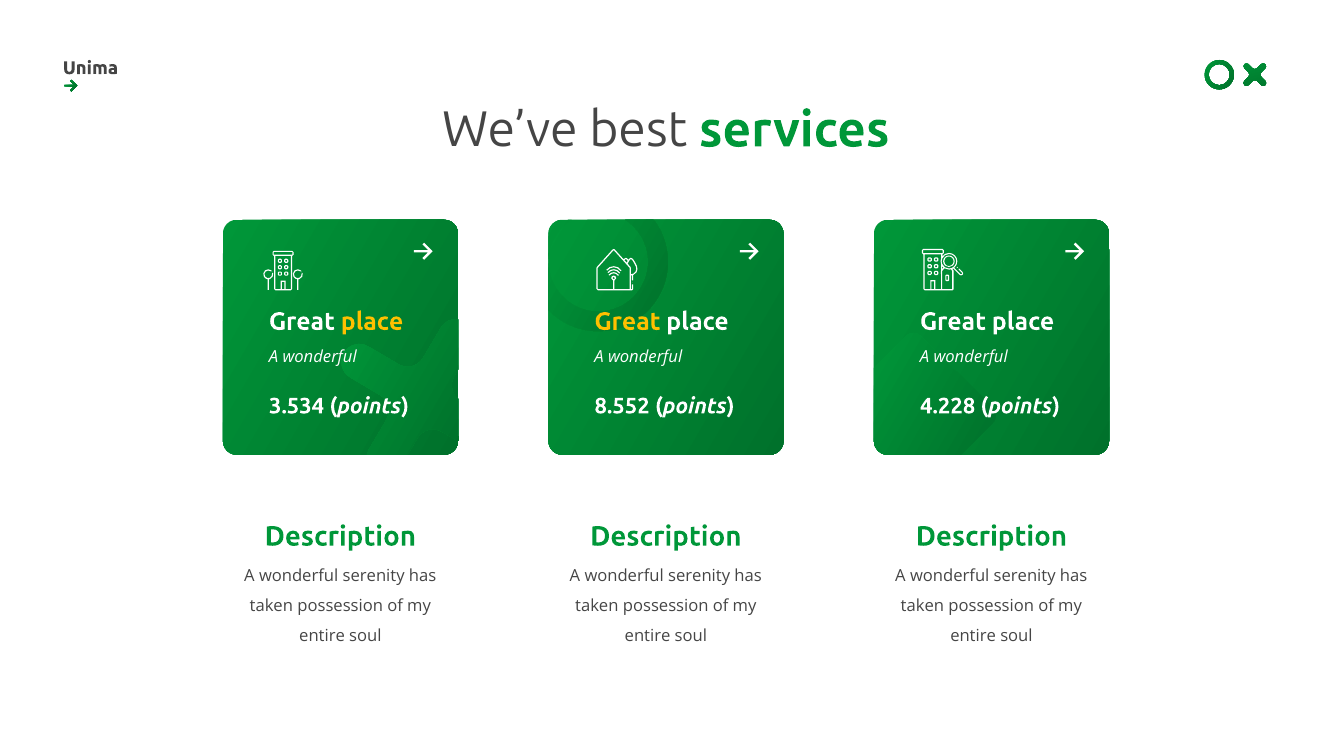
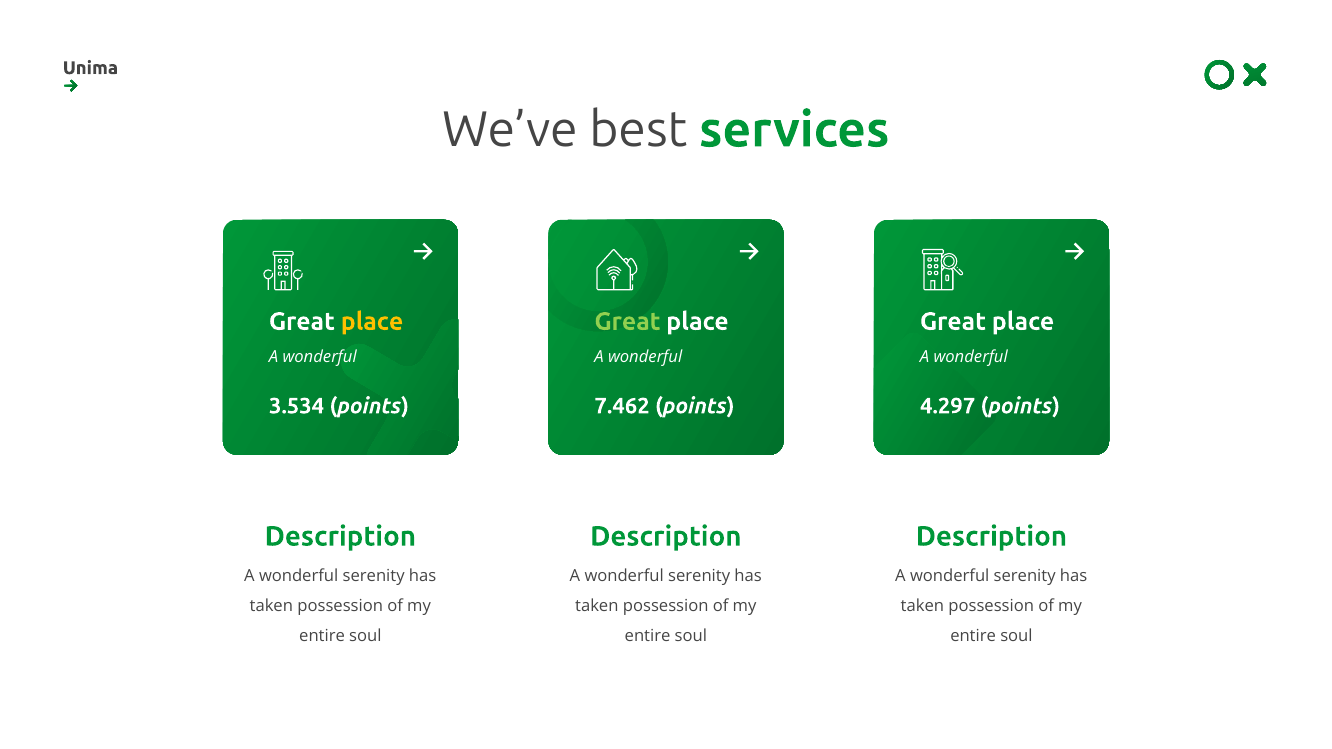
Great colour: yellow -> light green (627, 322)
8.552: 8.552 -> 7.462 (622, 406)
4.228: 4.228 -> 4.297 (948, 406)
